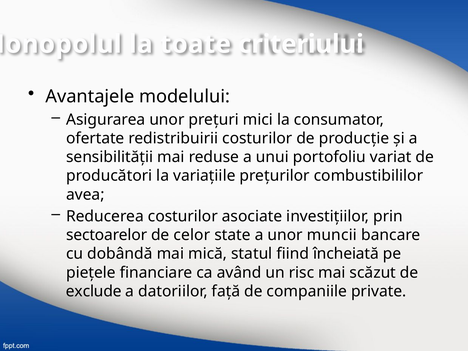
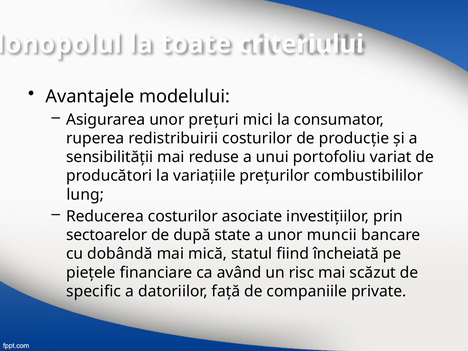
ofertate: ofertate -> ruperea (95, 138)
avea: avea -> lung (85, 195)
celor: celor -> după (192, 235)
exclude: exclude -> specific (94, 291)
